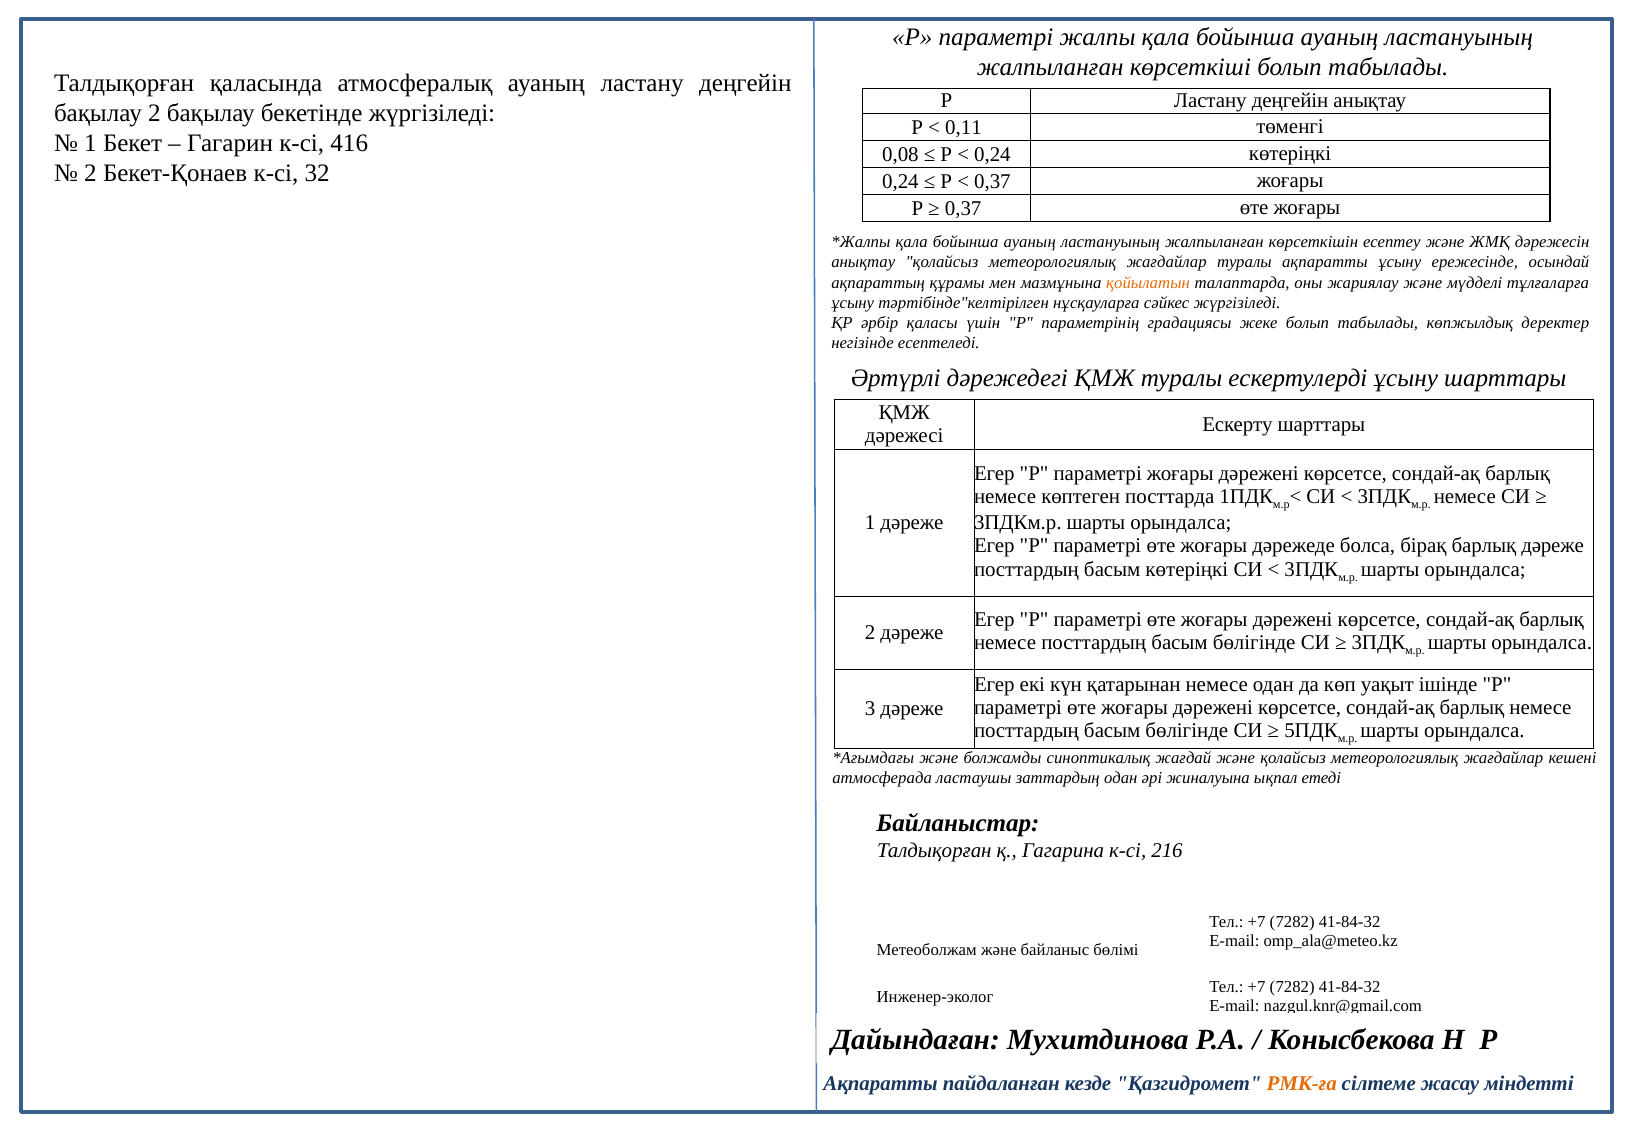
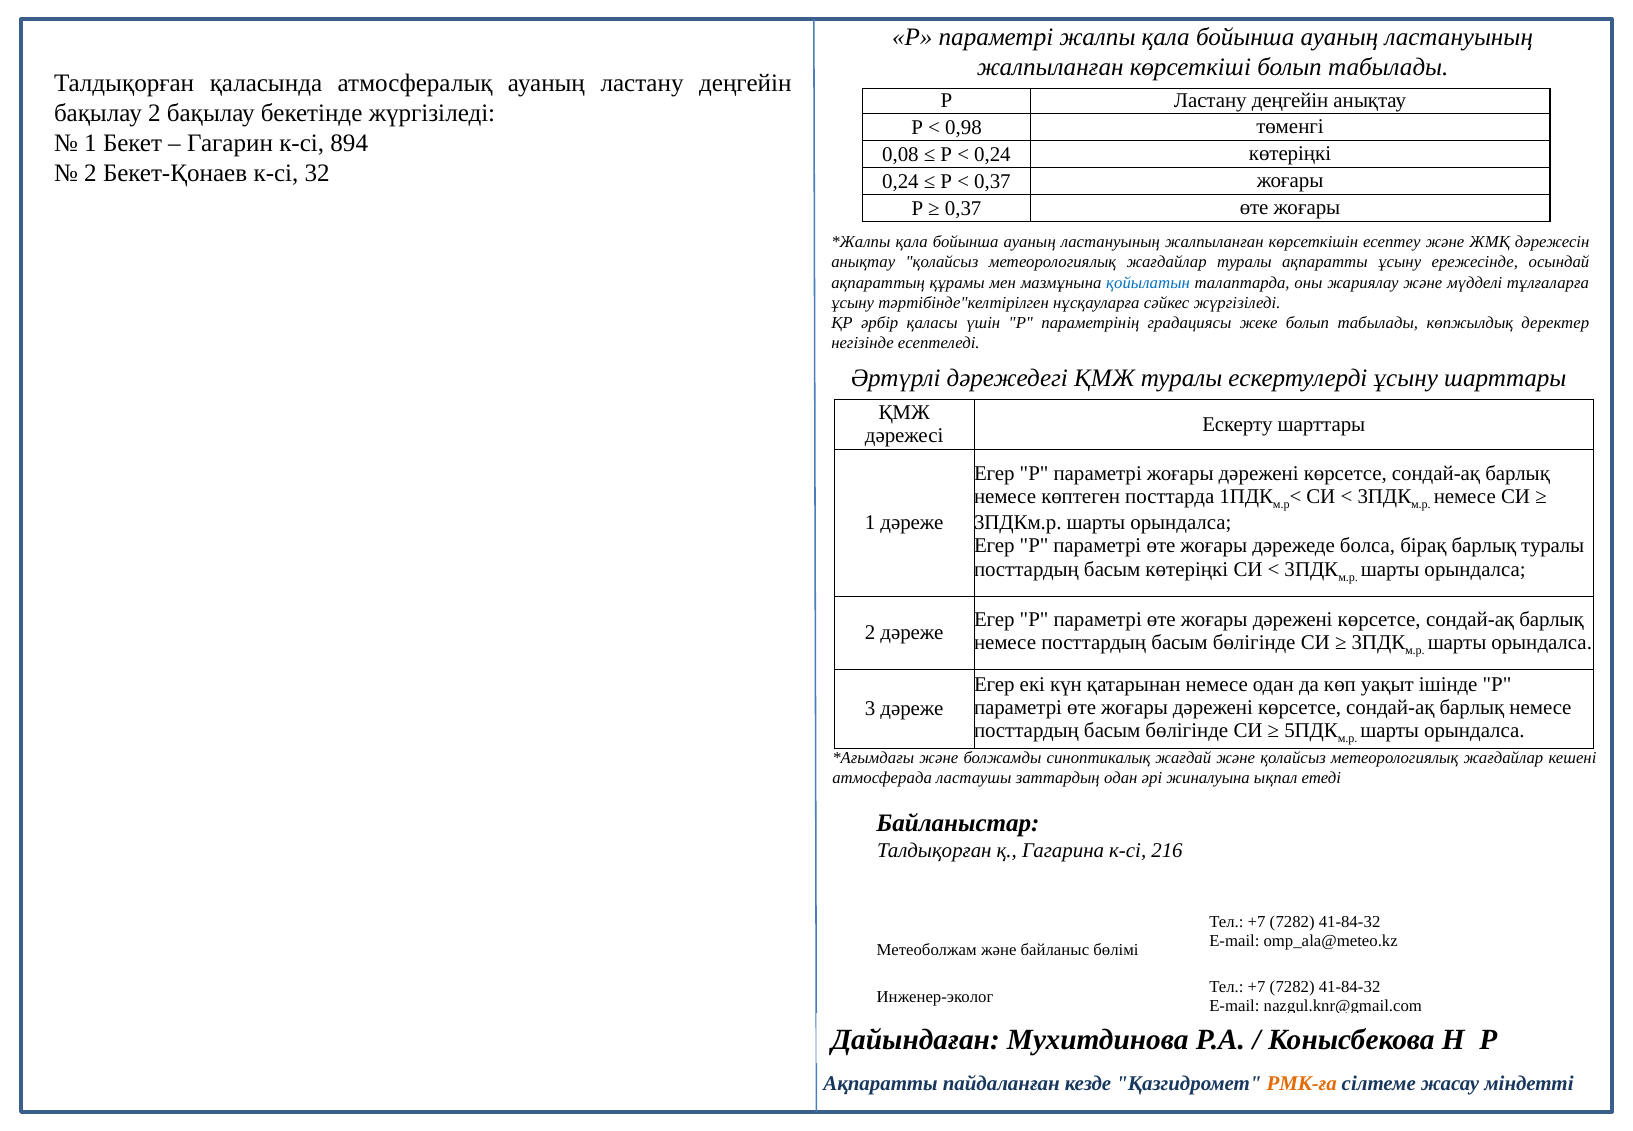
0,11: 0,11 -> 0,98 (963, 128)
416: 416 -> 894 (349, 143)
қойылатын colour: orange -> blue (1148, 282)
барлық дәреже: дәреже -> туралы (1553, 546)
